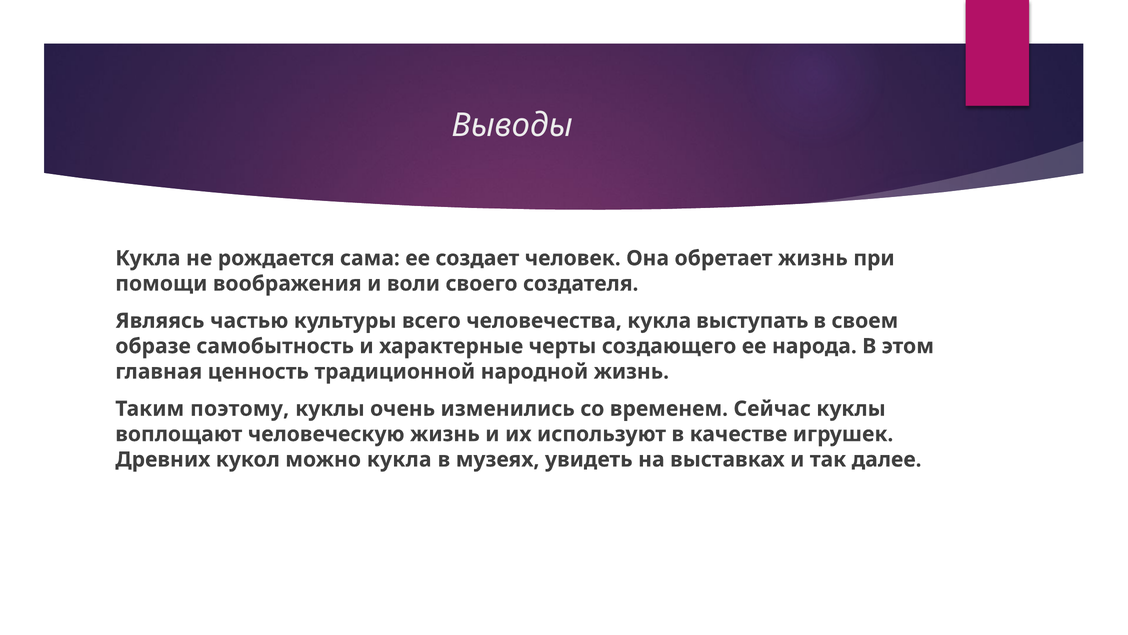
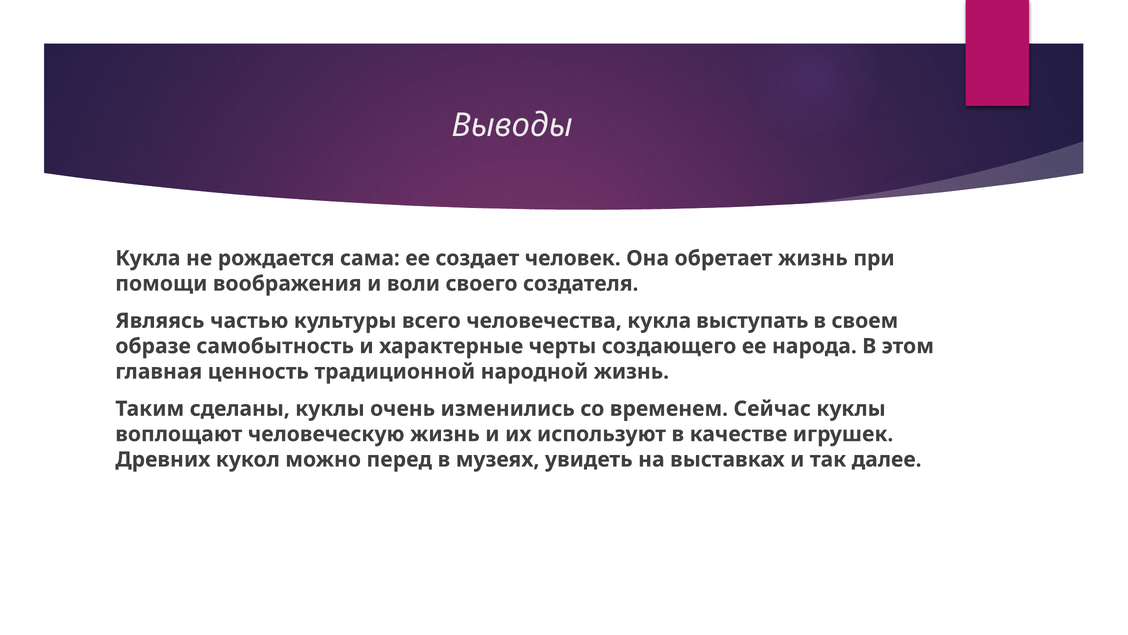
поэтому: поэтому -> сделаны (240, 408)
можно кукла: кукла -> перед (399, 459)
